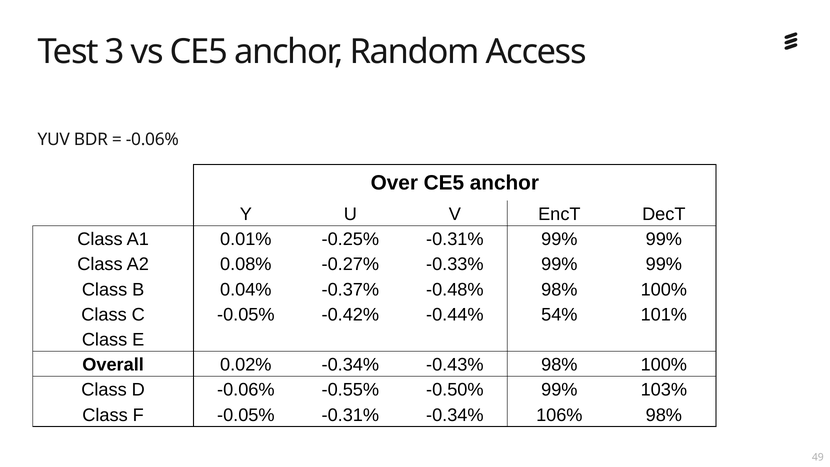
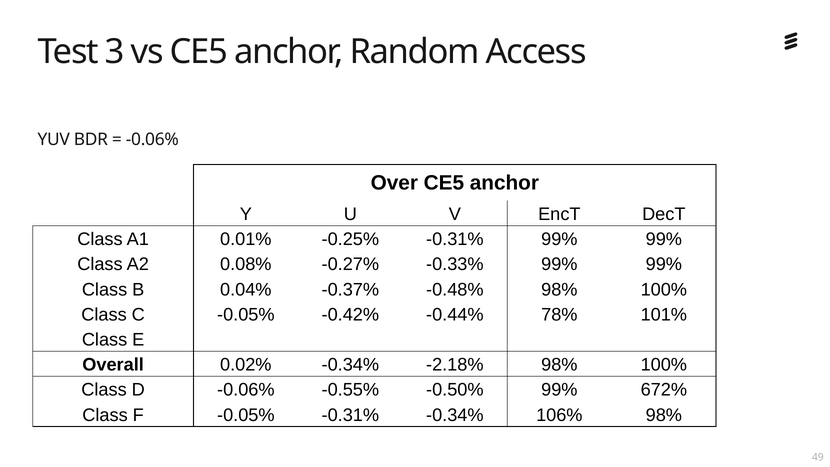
54%: 54% -> 78% (559, 315)
-0.43%: -0.43% -> -2.18% (455, 365)
103%: 103% -> 672% (664, 390)
